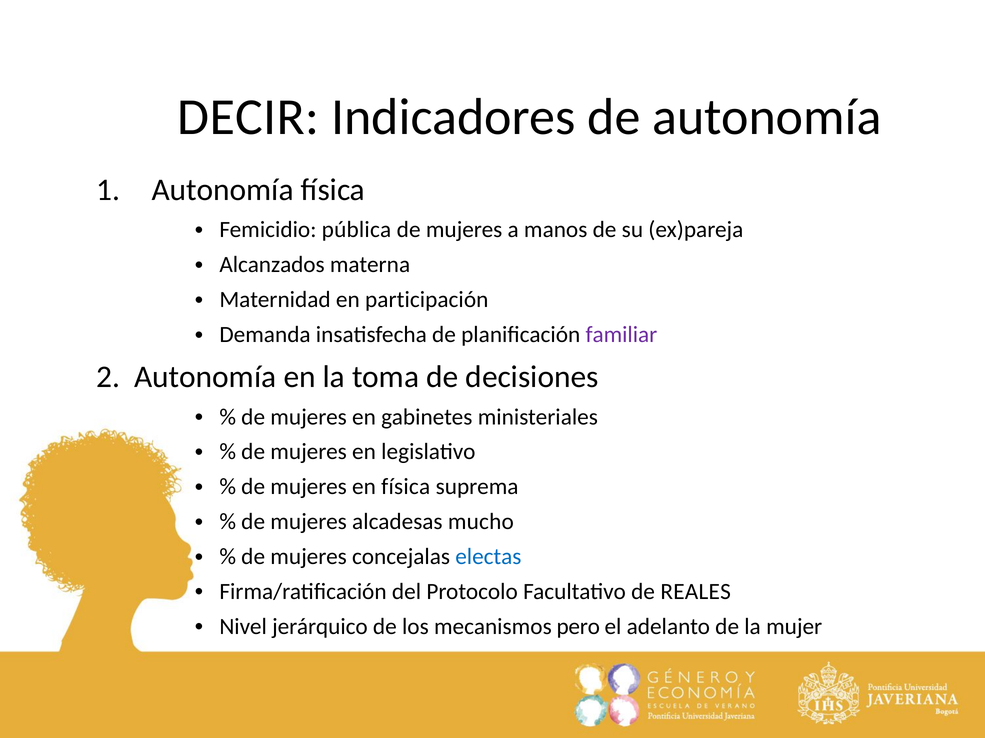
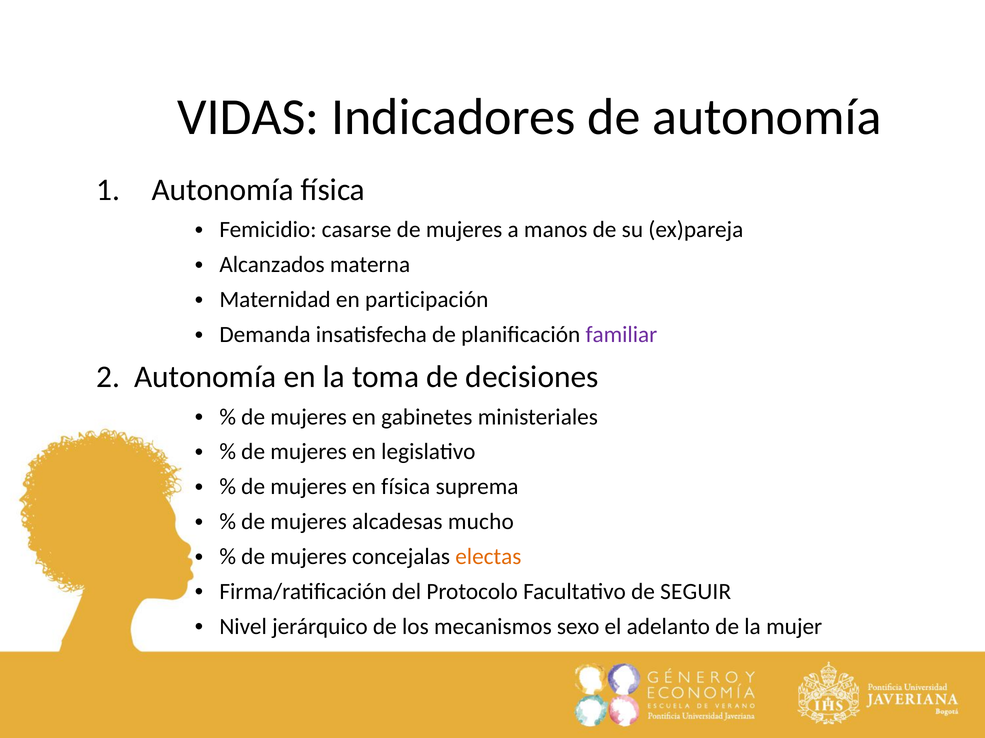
DECIR: DECIR -> VIDAS (248, 117)
pública: pública -> casarse (357, 230)
electas colour: blue -> orange (488, 557)
REALES: REALES -> SEGUIR (696, 592)
pero: pero -> sexo (578, 627)
